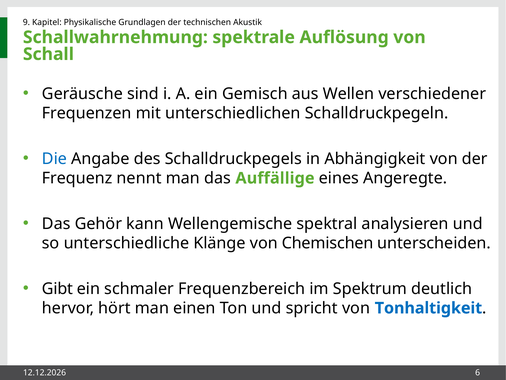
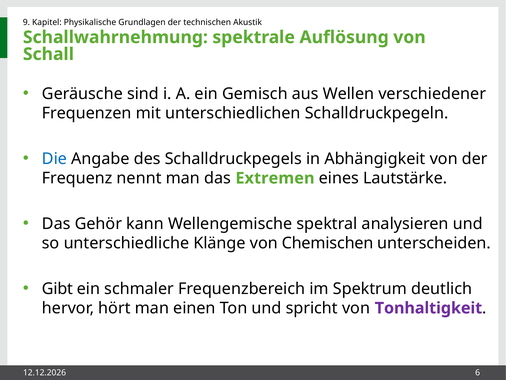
Auffällige: Auffällige -> Extremen (275, 178)
Angeregte: Angeregte -> Lautstärke (405, 178)
Tonhaltigkeit colour: blue -> purple (428, 308)
